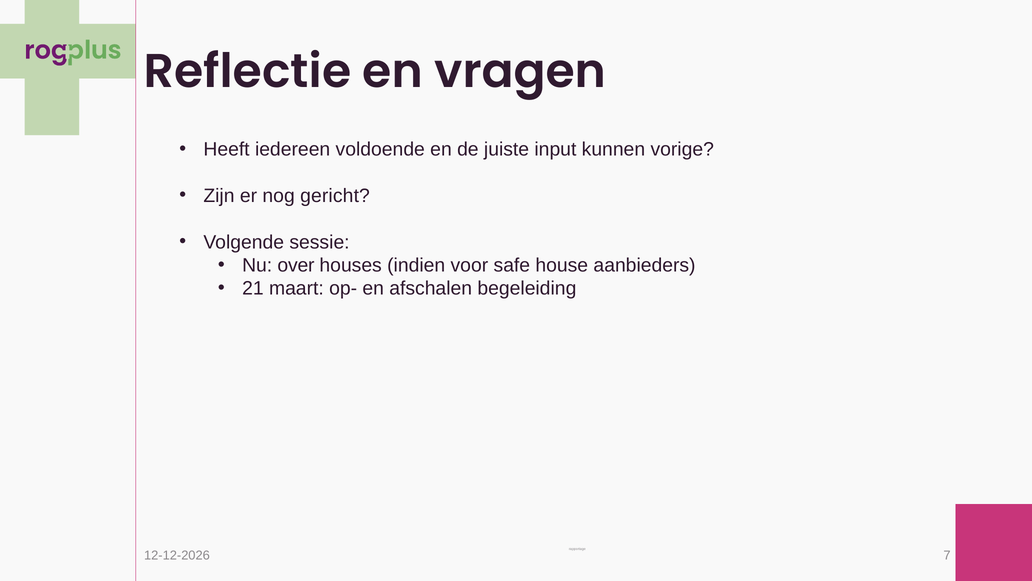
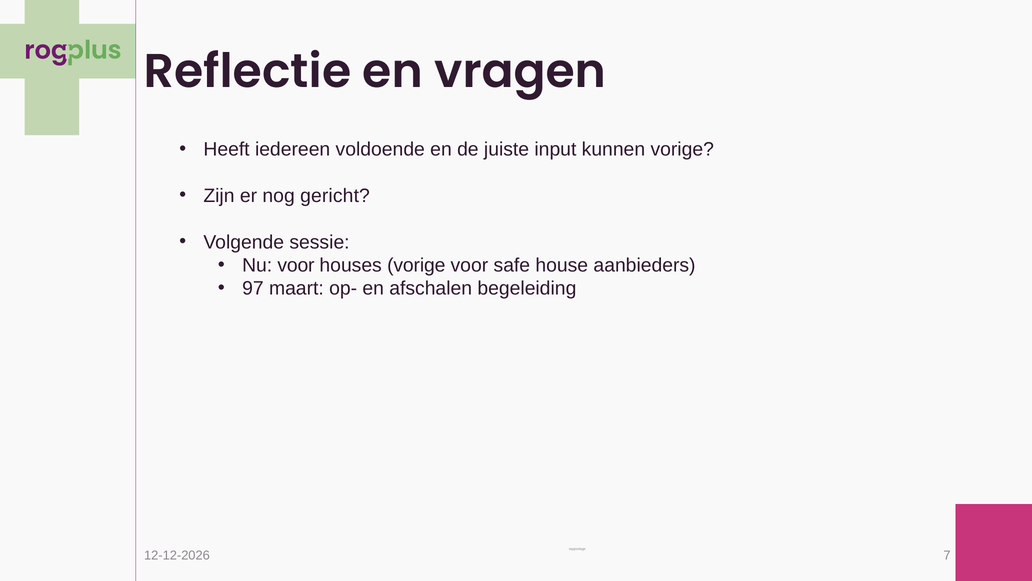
Nu over: over -> voor (296, 265)
houses indien: indien -> vorige (416, 265)
21: 21 -> 97 (253, 288)
